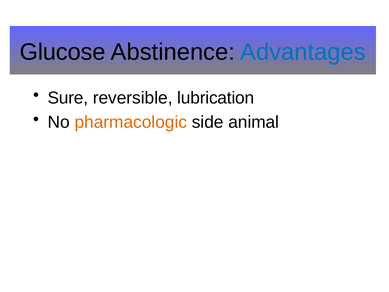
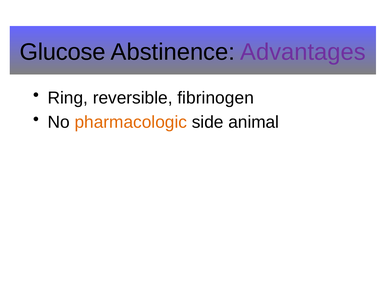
Advantages colour: blue -> purple (303, 52)
Sure: Sure -> Ring (68, 98)
lubrication: lubrication -> fibrinogen (216, 98)
